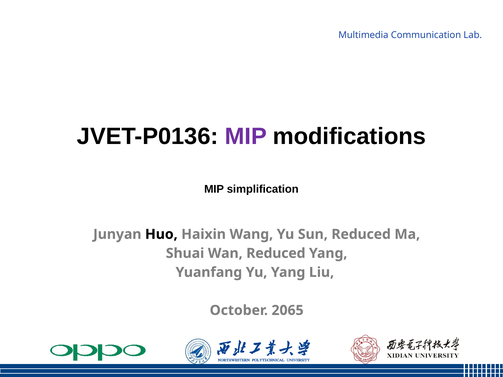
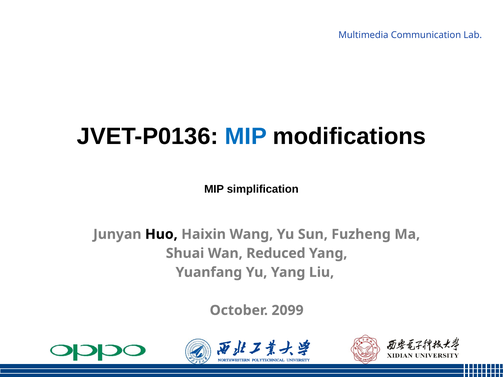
MIP colour: purple -> blue (246, 136)
Sun Reduced: Reduced -> Fuzheng (361, 234)
2065: 2065 -> 2099 (288, 311)
